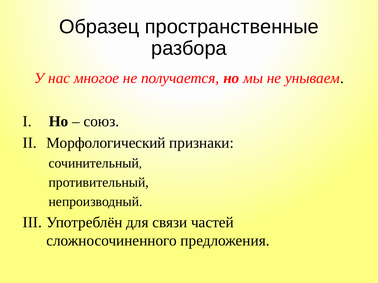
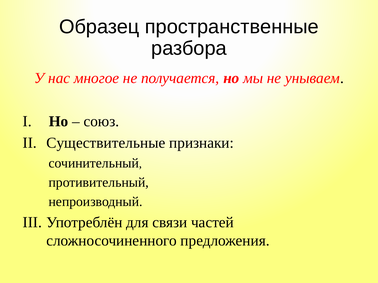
Морфологический: Морфологический -> Существительные (106, 143)
